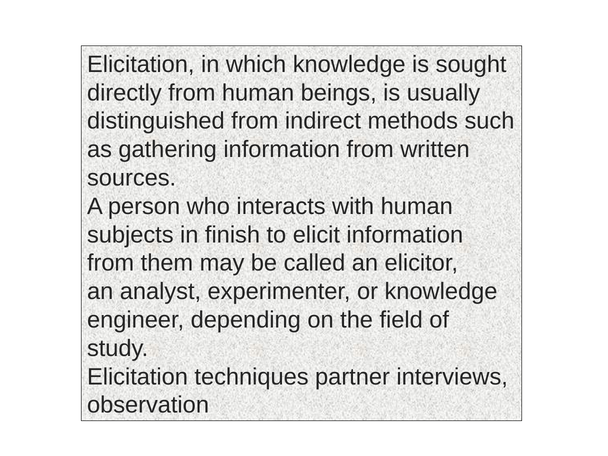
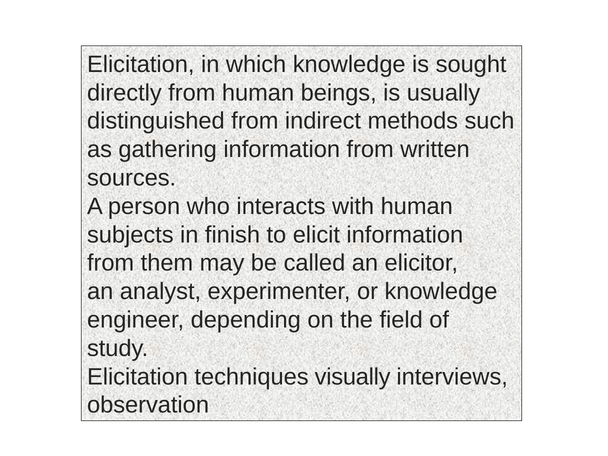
partner: partner -> visually (353, 377)
